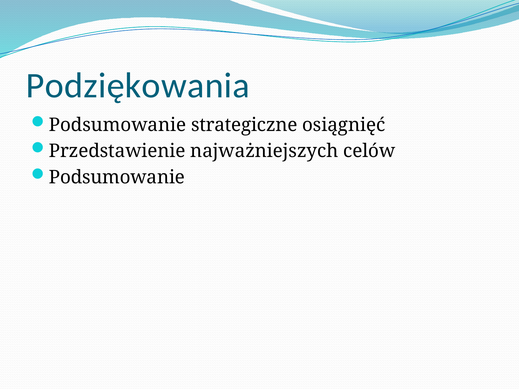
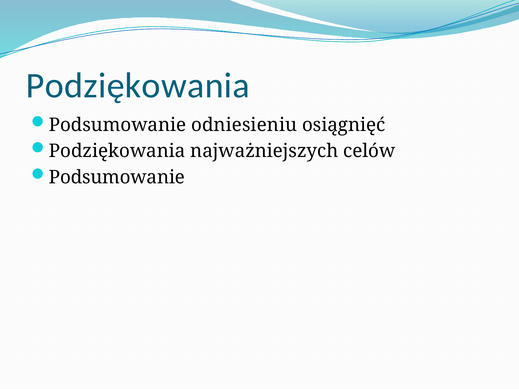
strategiczne: strategiczne -> odniesieniu (244, 125)
Przedstawienie: Przedstawienie -> Podziękowania (117, 151)
